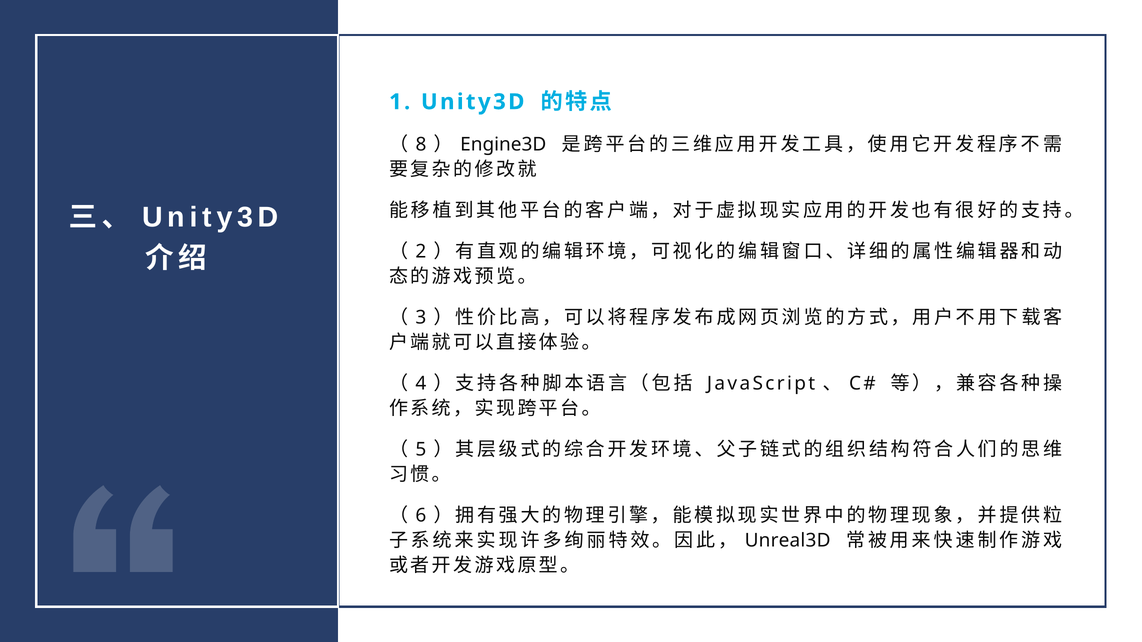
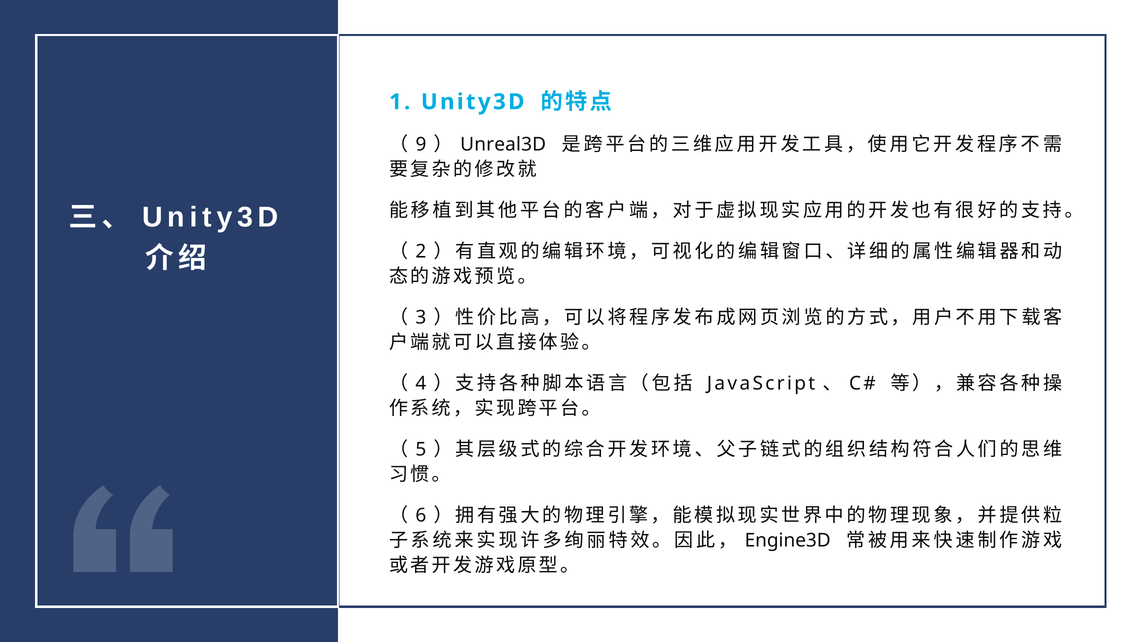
8: 8 -> 9 (421, 145)
Engine3D: Engine3D -> Unreal3D (503, 145)
Unreal3D: Unreal3D -> Engine3D (788, 541)
